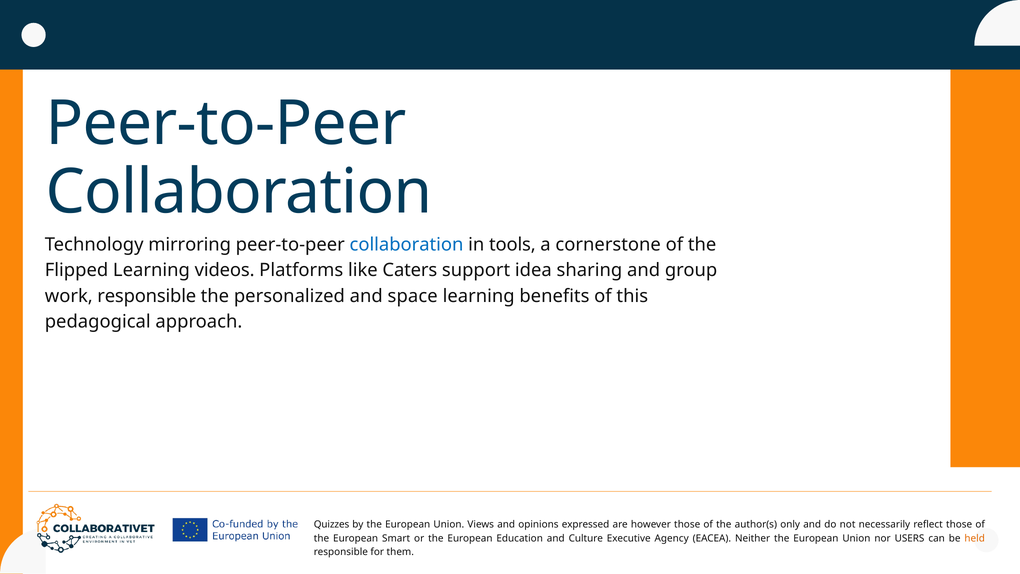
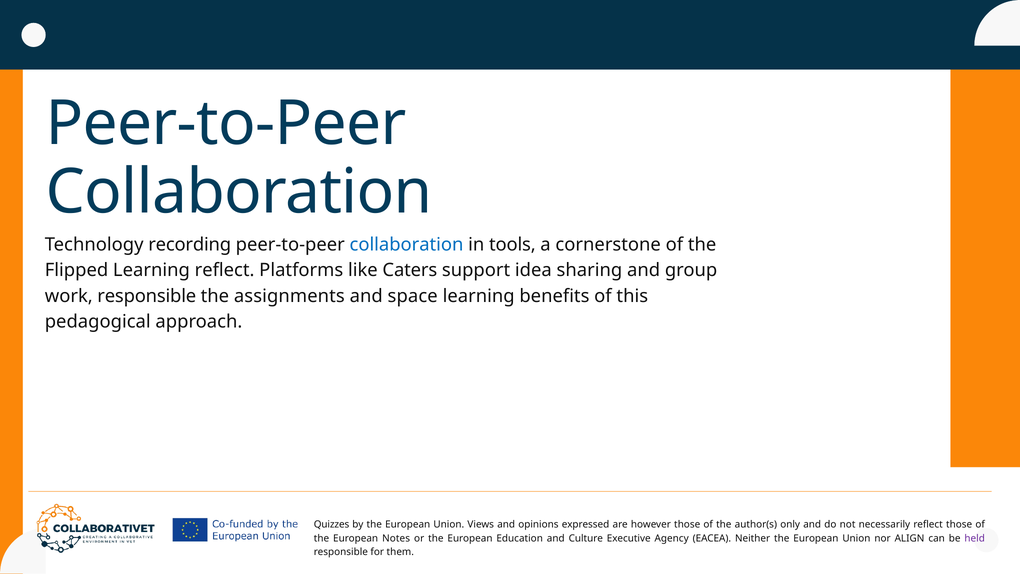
mirroring: mirroring -> recording (190, 244)
Learning videos: videos -> reflect (225, 270)
personalized: personalized -> assignments (289, 296)
Smart: Smart -> Notes (396, 538)
USERS: USERS -> ALIGN (910, 538)
held colour: orange -> purple (975, 538)
